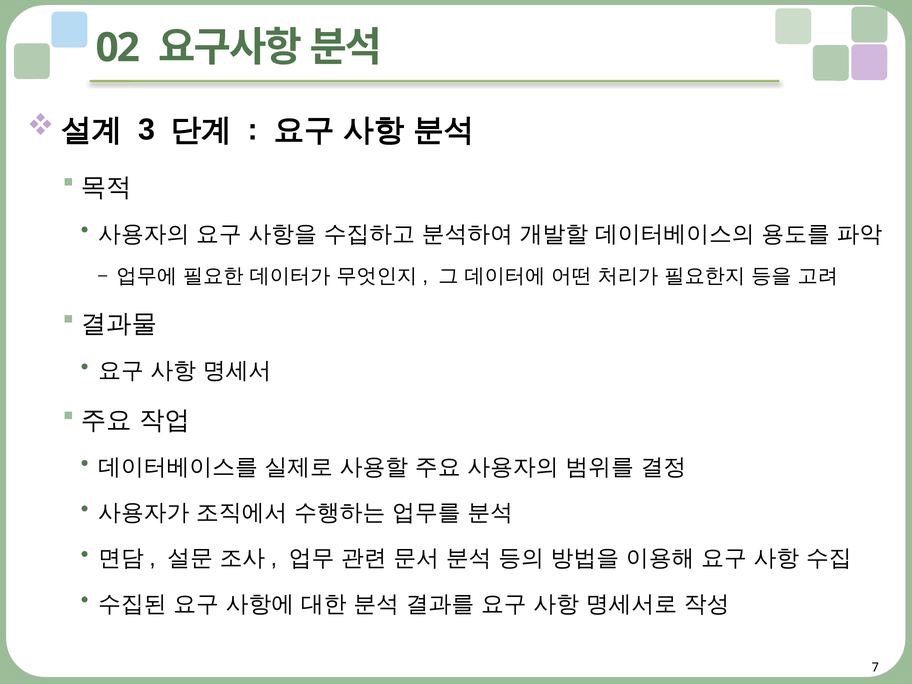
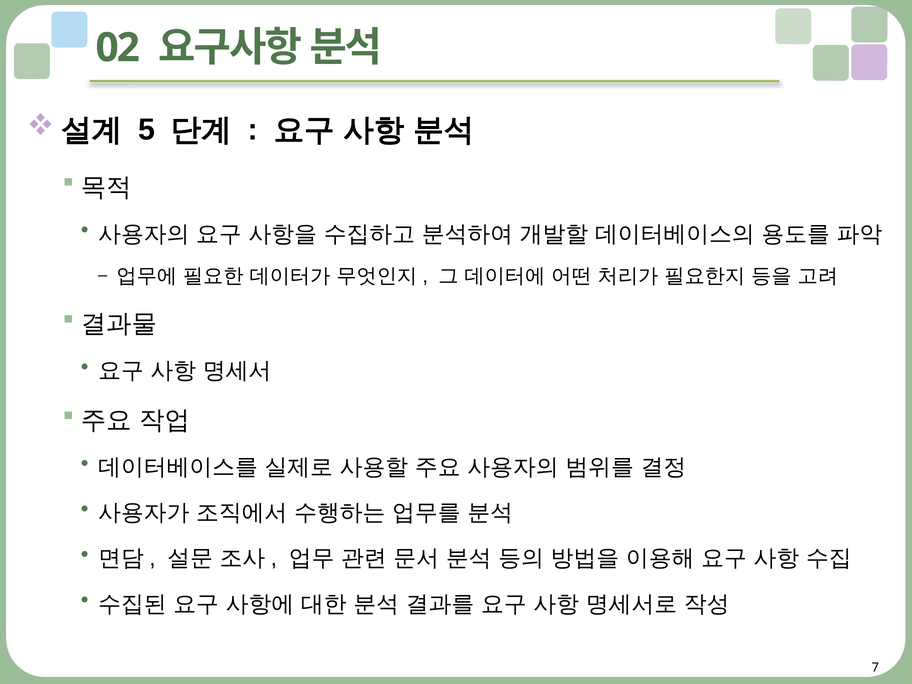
3: 3 -> 5 (147, 130)
